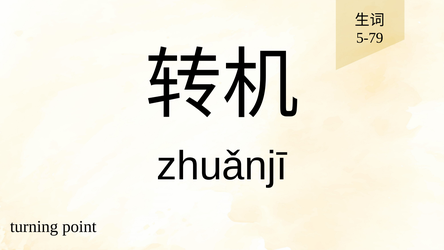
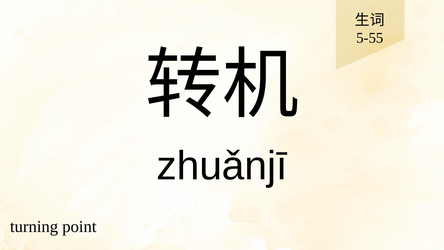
5-79: 5-79 -> 5-55 (370, 38)
